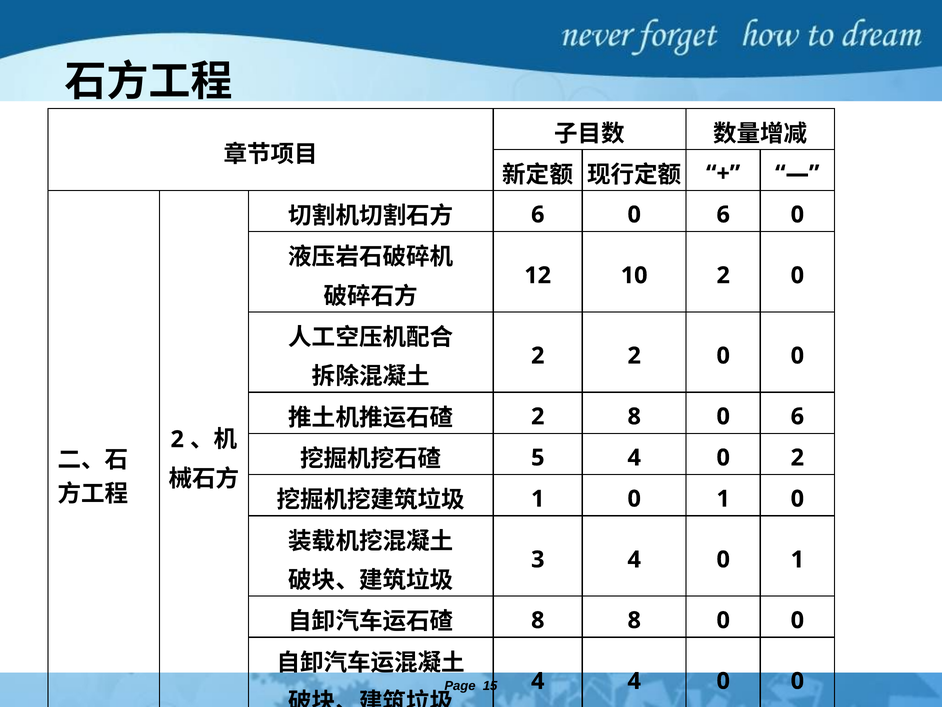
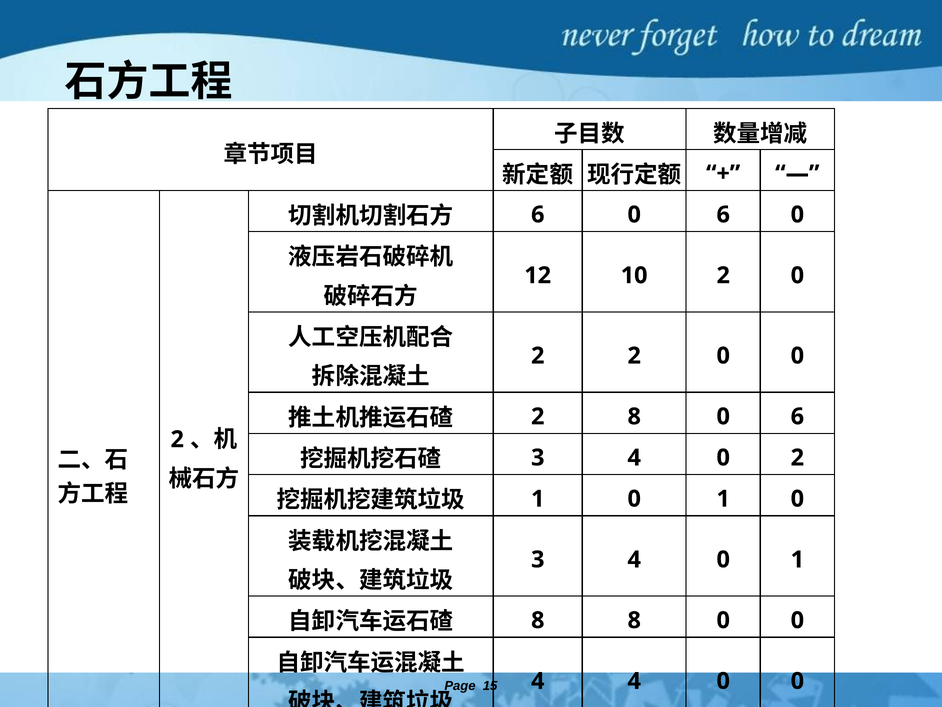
5: 5 -> 3 (538, 457)
